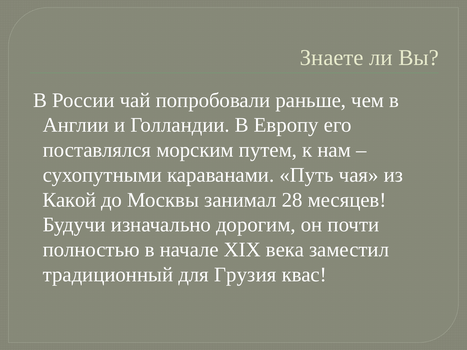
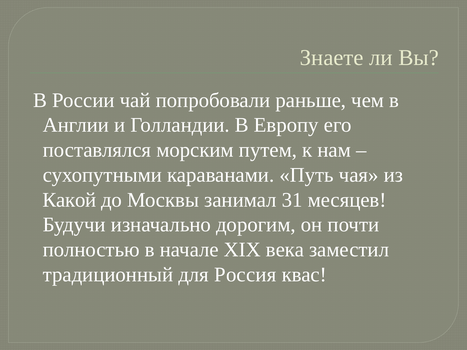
28: 28 -> 31 (292, 200)
Грузия: Грузия -> Россия (245, 275)
